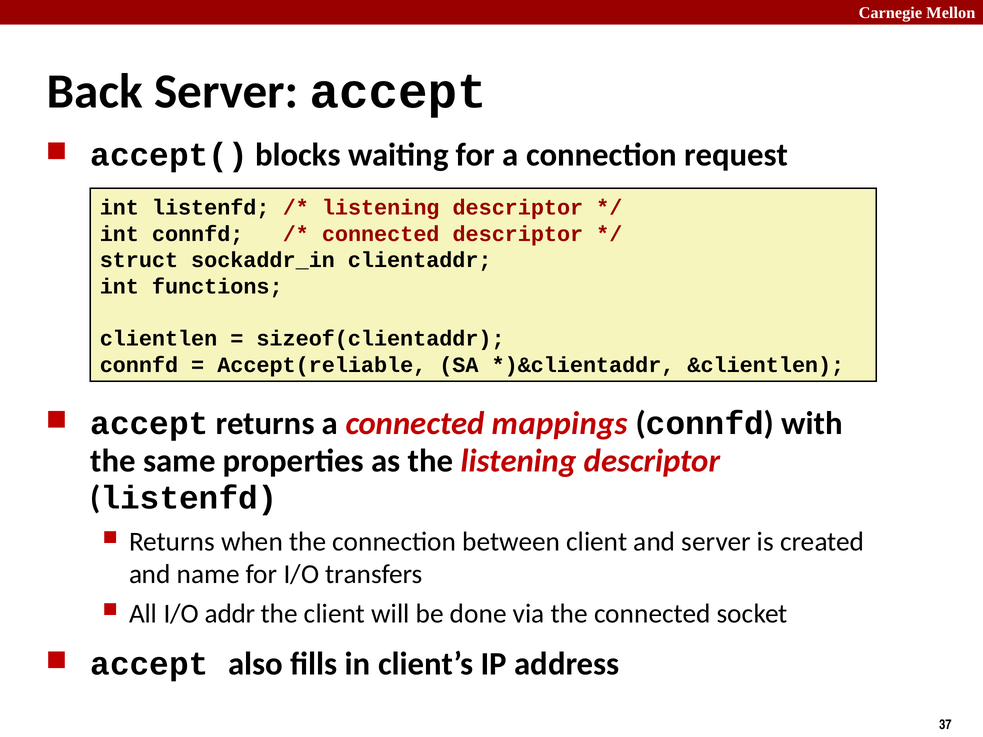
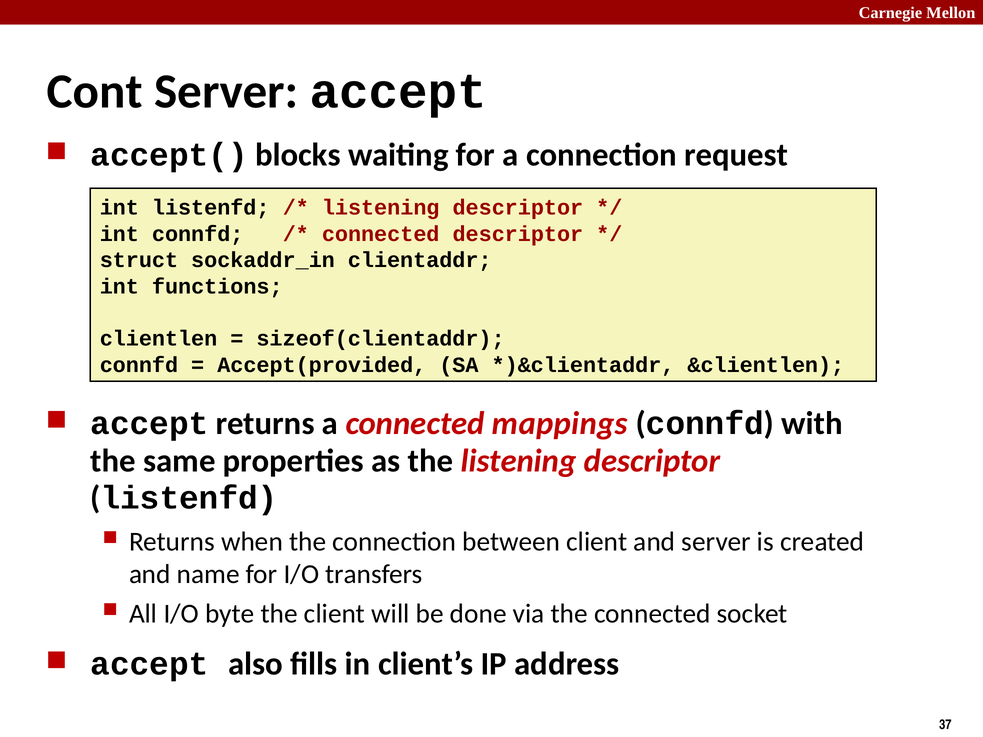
Back: Back -> Cont (95, 92)
Accept(reliable: Accept(reliable -> Accept(provided (322, 365)
addr: addr -> byte (230, 614)
